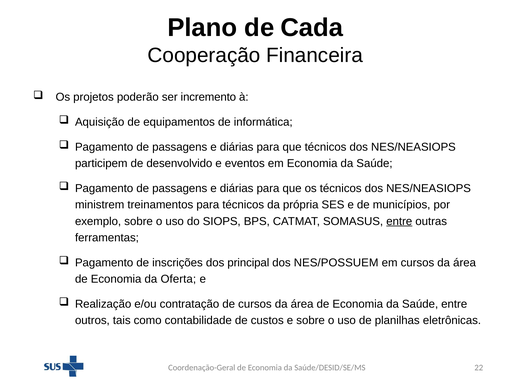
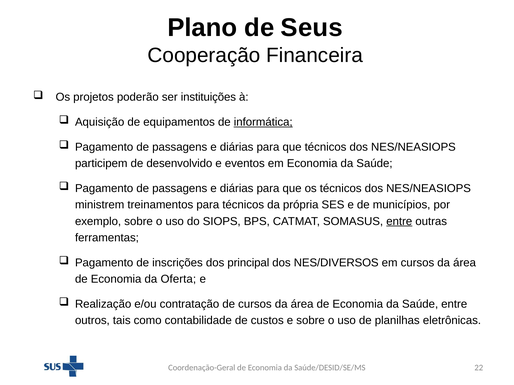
Cada: Cada -> Seus (312, 28)
incremento: incremento -> instituições (208, 97)
informática underline: none -> present (263, 122)
NES/POSSUEM: NES/POSSUEM -> NES/DIVERSOS (336, 263)
